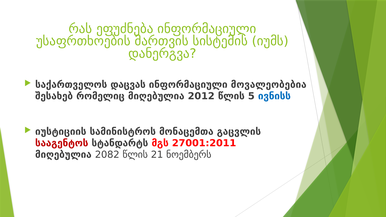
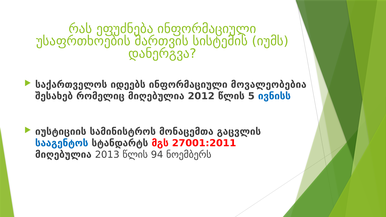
დაცვას: დაცვას -> იდეებს (128, 85)
სააგენტოს colour: red -> blue (62, 143)
2082: 2082 -> 2013 (107, 155)
21: 21 -> 94 (157, 155)
